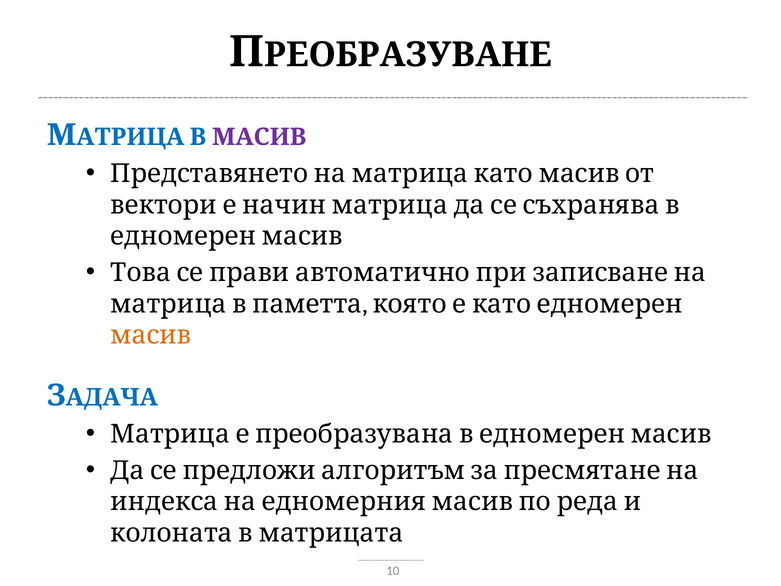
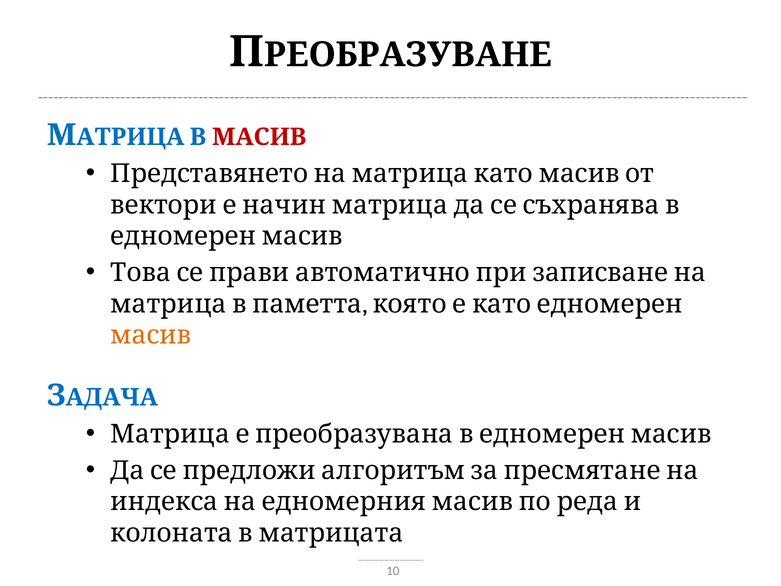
МАСИВ colour: purple -> red (259, 137)
